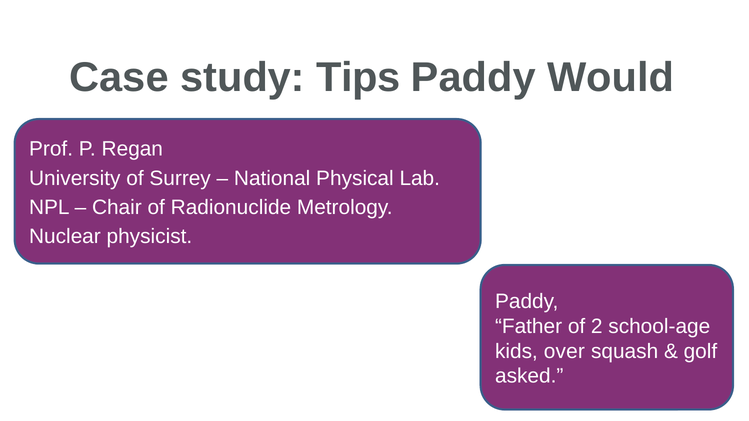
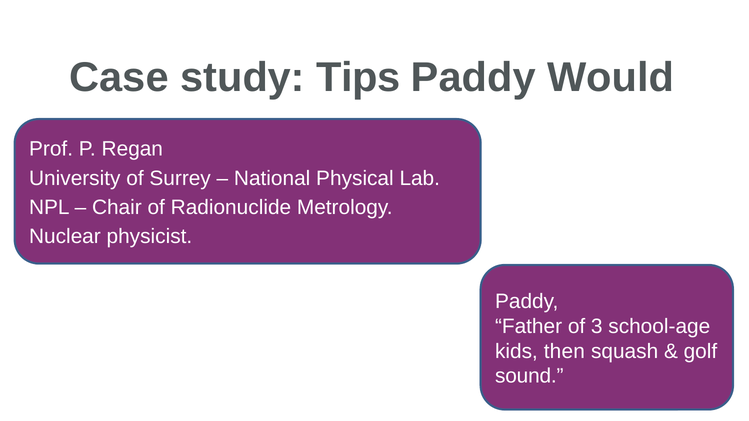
2: 2 -> 3 (597, 326)
over: over -> then (564, 351)
asked: asked -> sound (529, 376)
